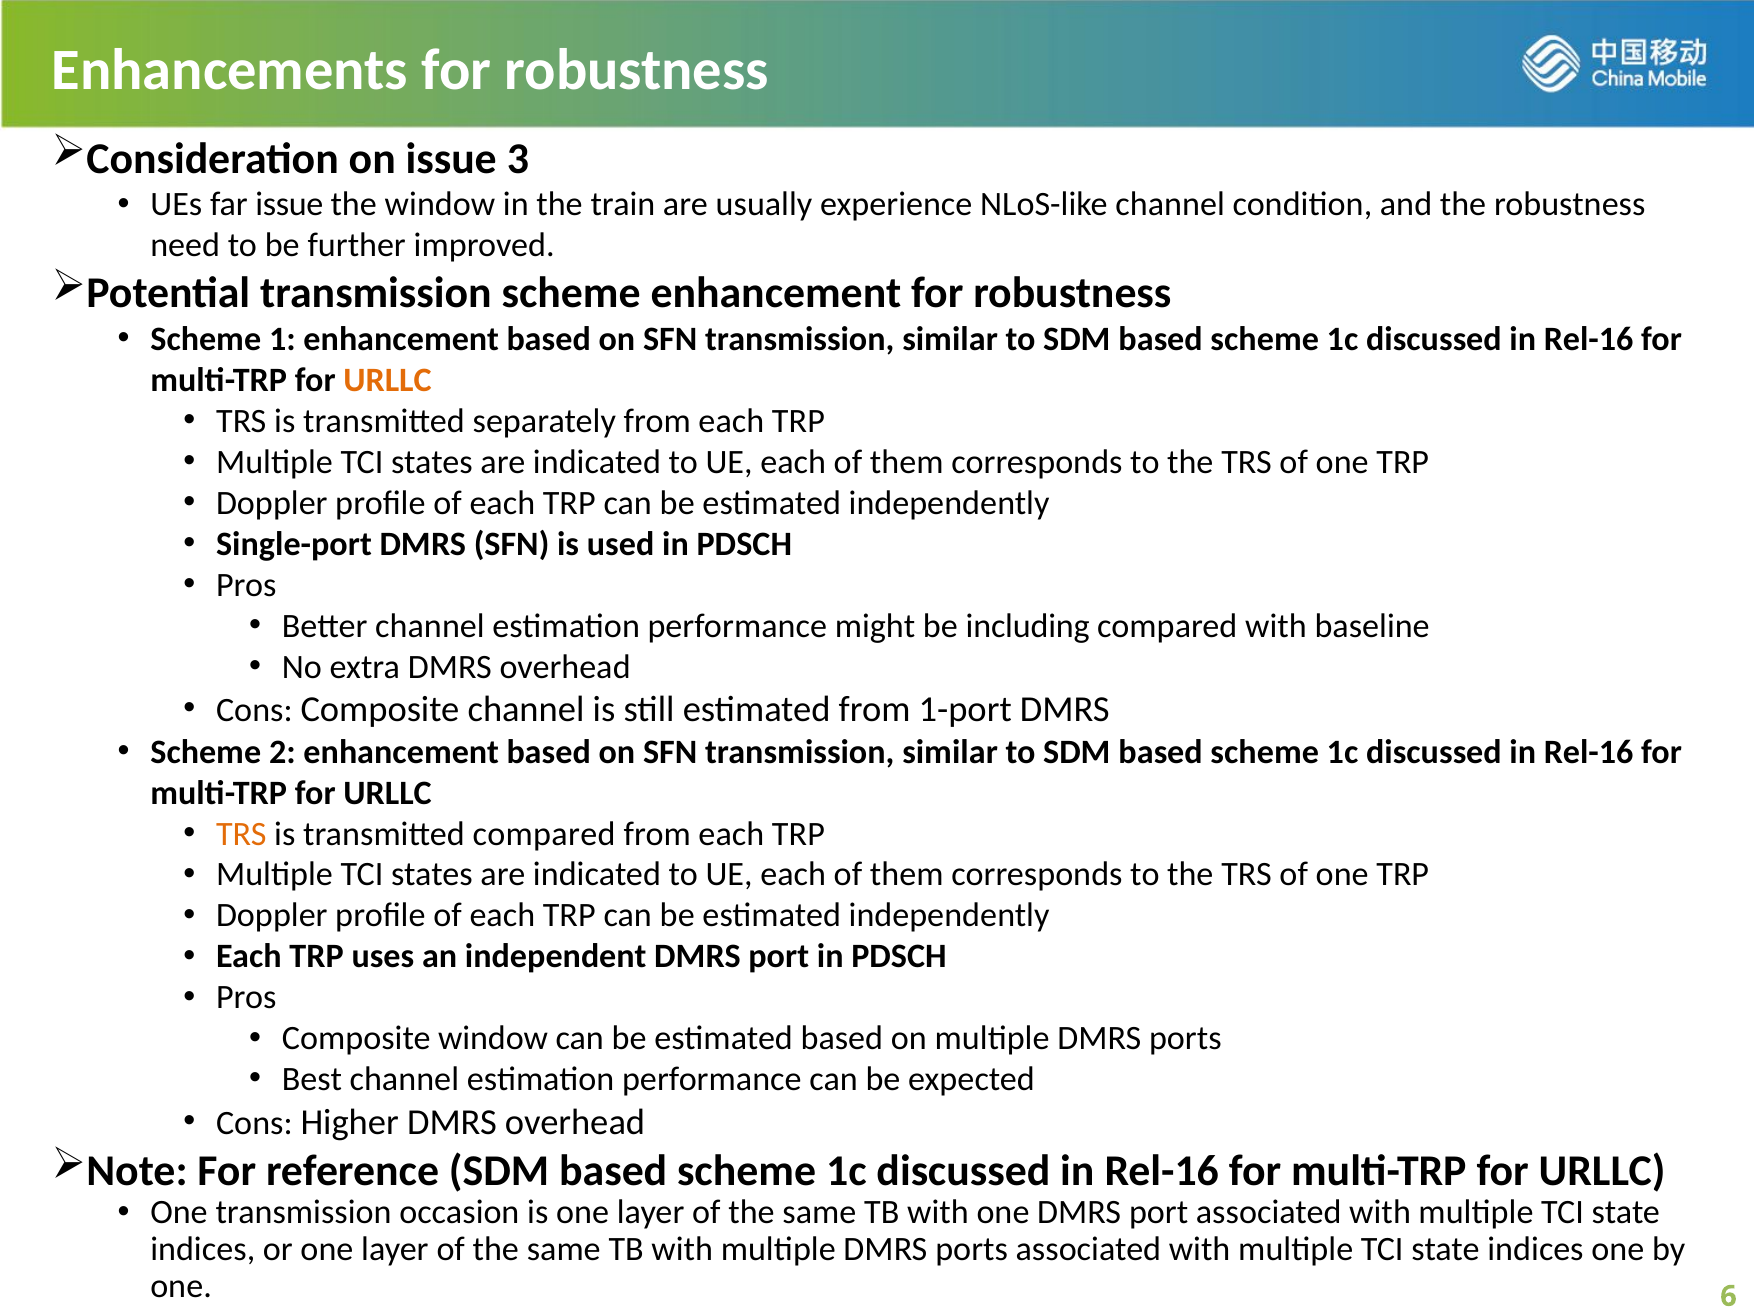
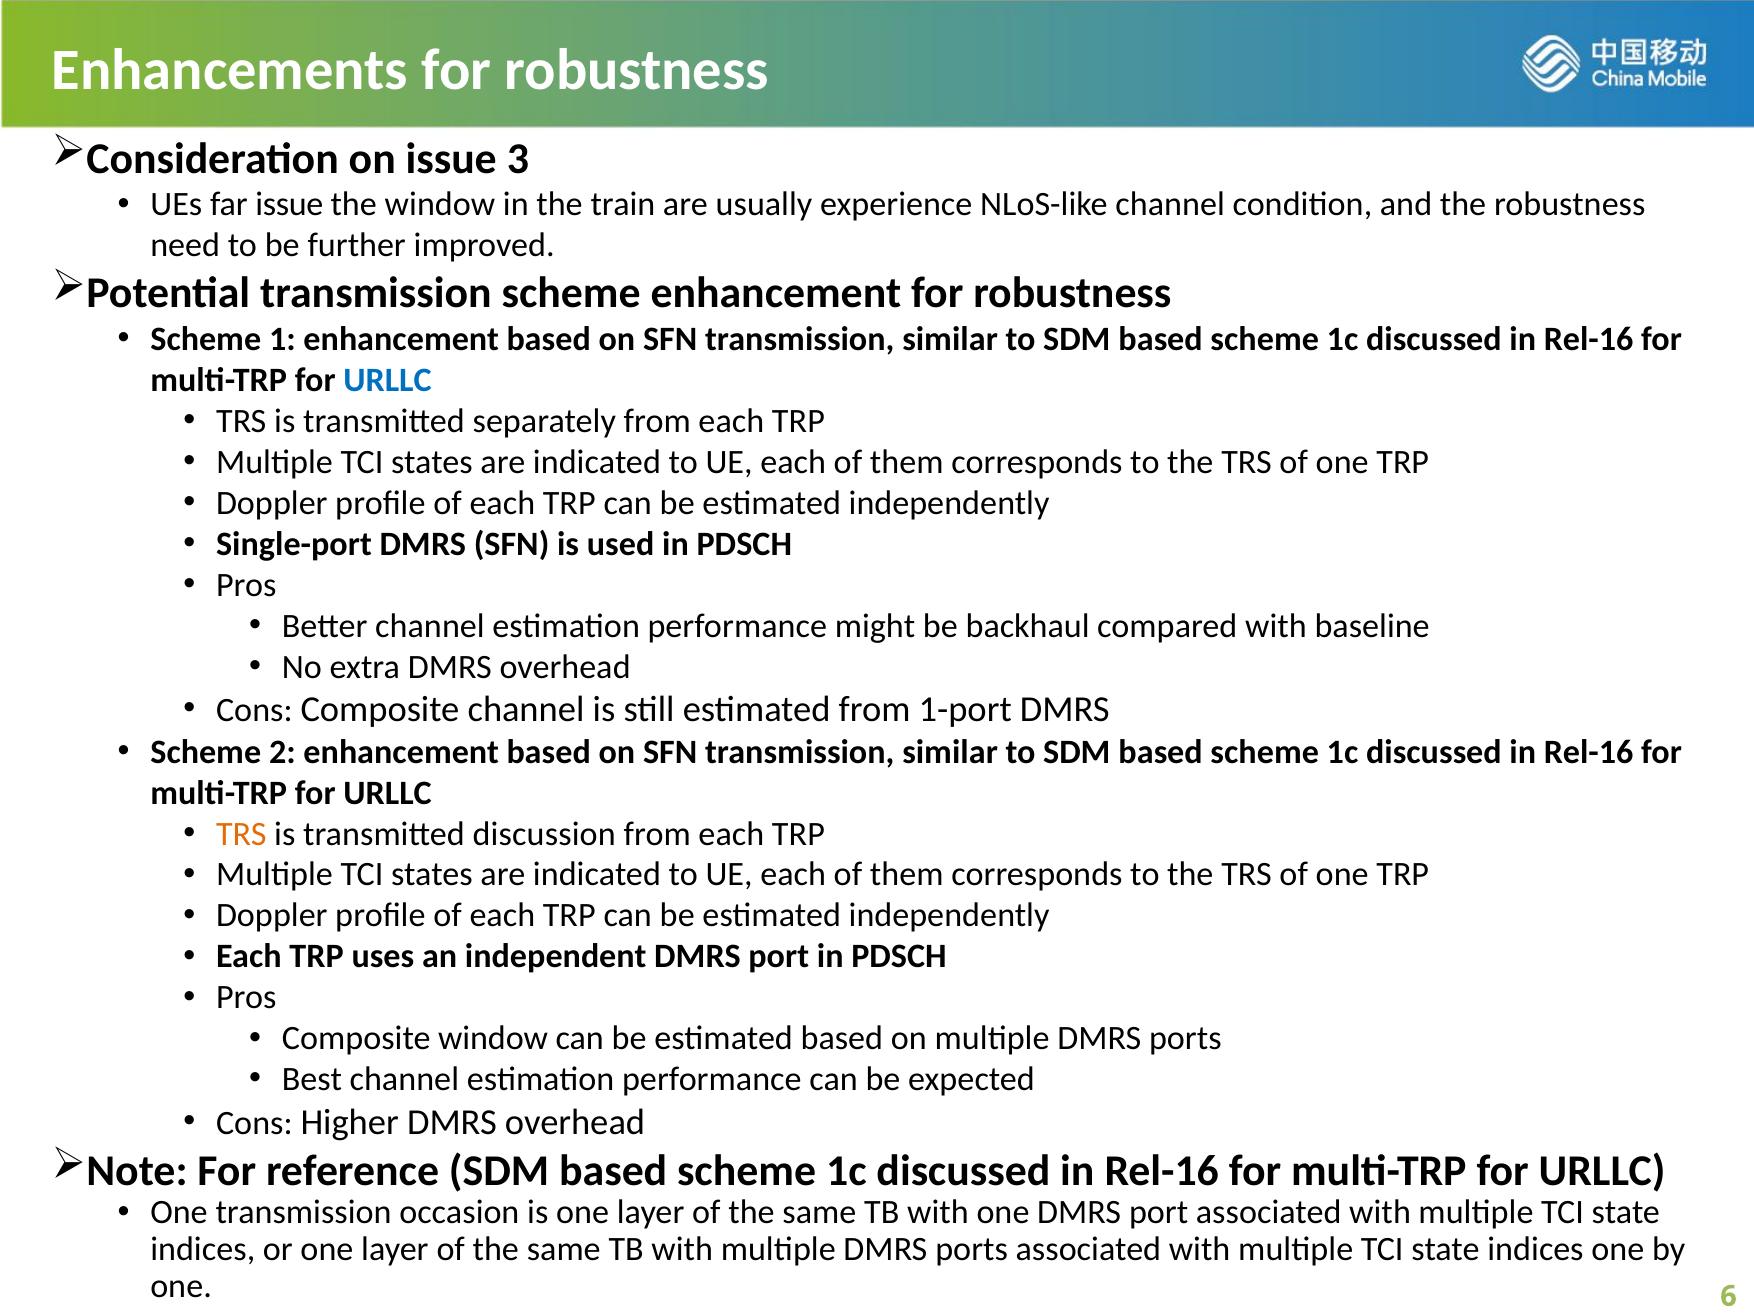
URLLC colour: orange -> blue (387, 380)
including: including -> backhaul (1028, 626)
transmitted compared: compared -> discussion (544, 833)
